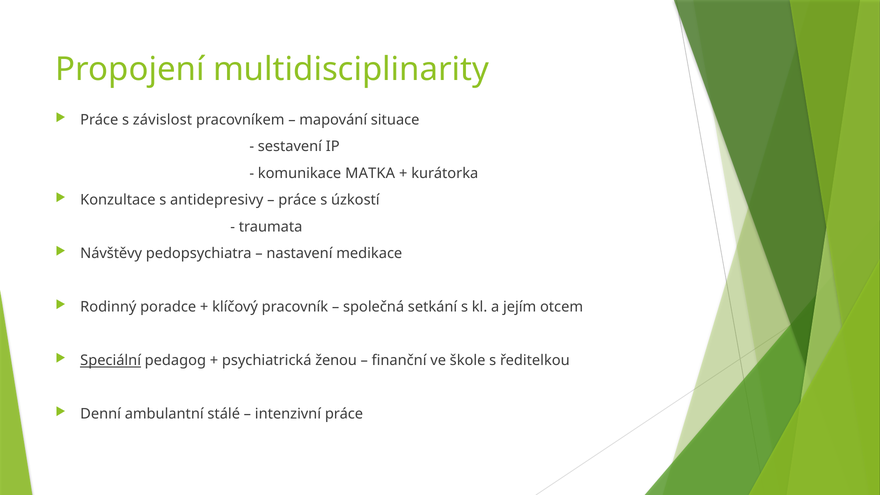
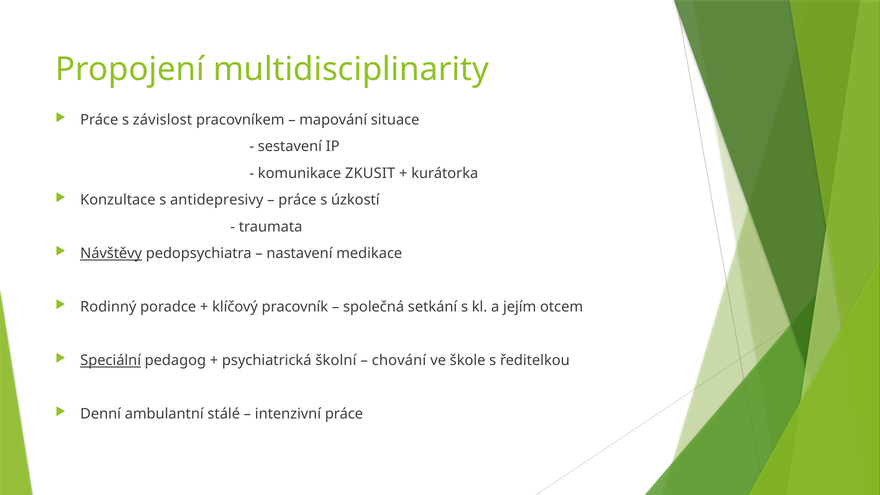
MATKA: MATKA -> ZKUSIT (370, 173)
Návštěvy underline: none -> present (111, 254)
ženou: ženou -> školní (336, 361)
finanční: finanční -> chování (399, 361)
